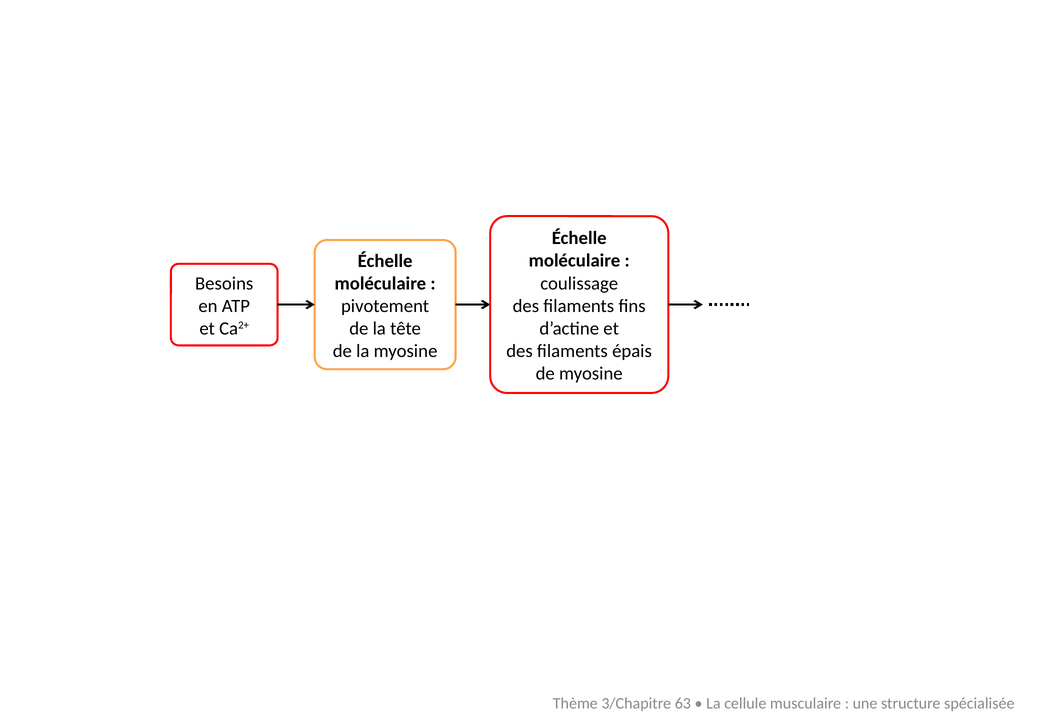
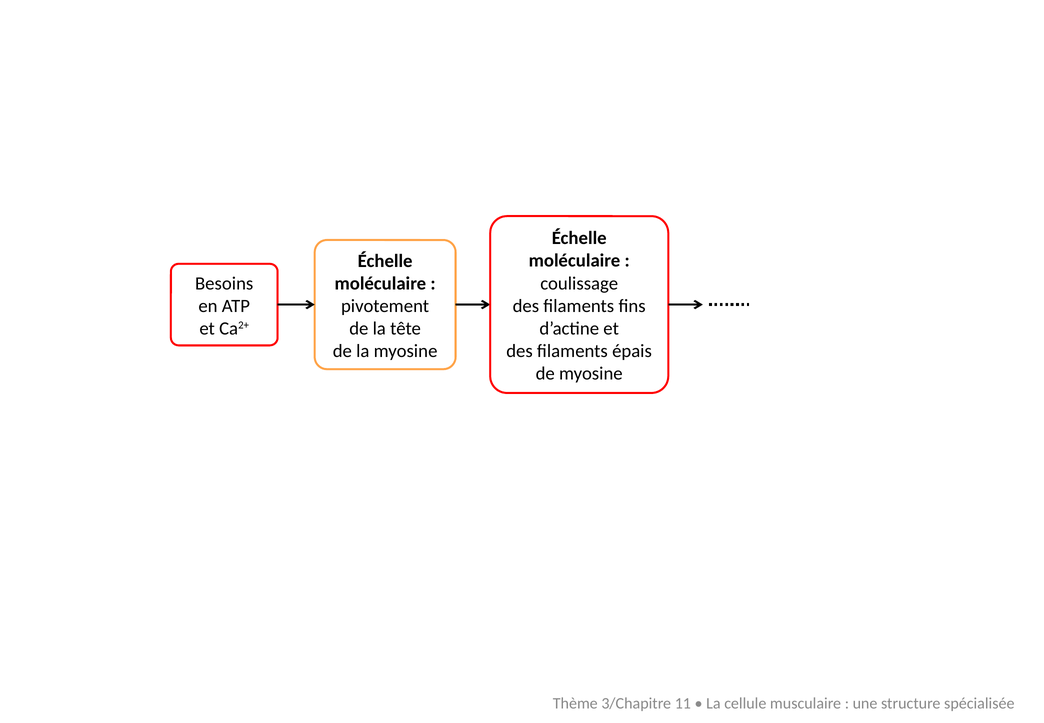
63: 63 -> 11 (683, 703)
